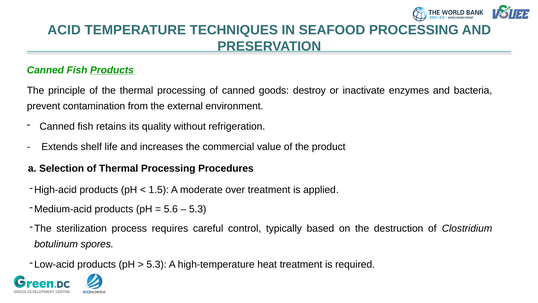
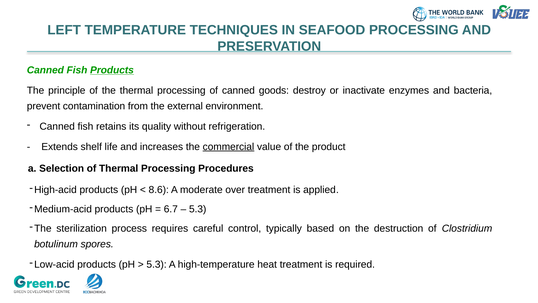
ACID: ACID -> LEFT (64, 30)
commercial underline: none -> present (228, 146)
1.5: 1.5 -> 8.6 (159, 190)
5.6: 5.6 -> 6.7 (171, 209)
